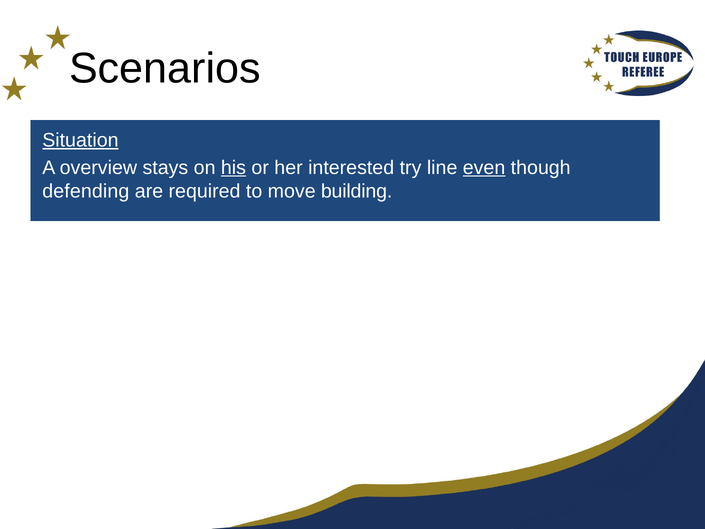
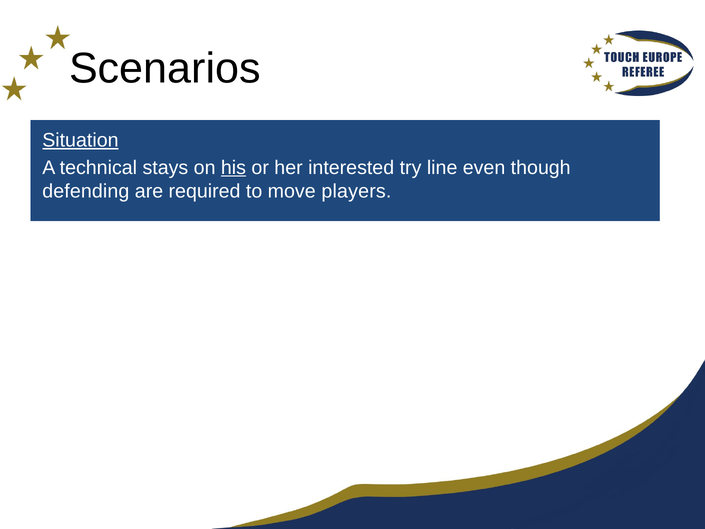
overview: overview -> technical (98, 167)
even underline: present -> none (484, 167)
building: building -> players (356, 191)
